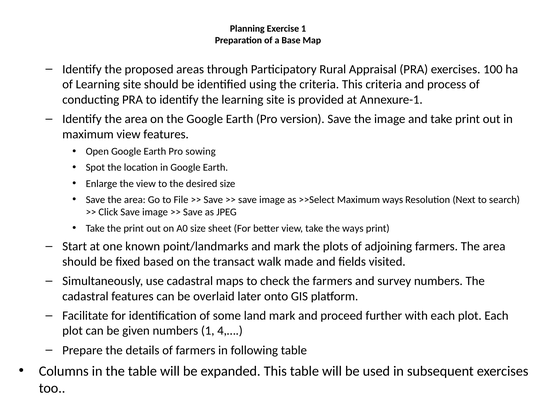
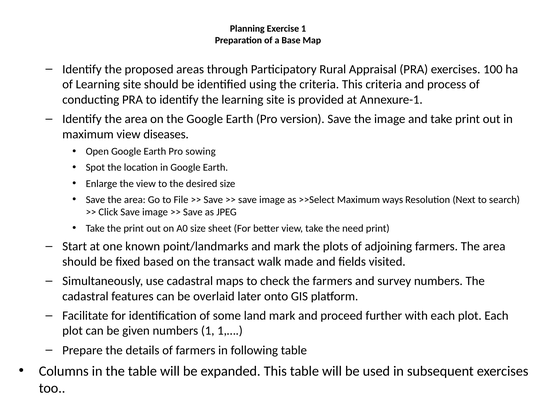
view features: features -> diseases (166, 134)
the ways: ways -> need (353, 228)
4,…: 4,… -> 1,… (230, 331)
